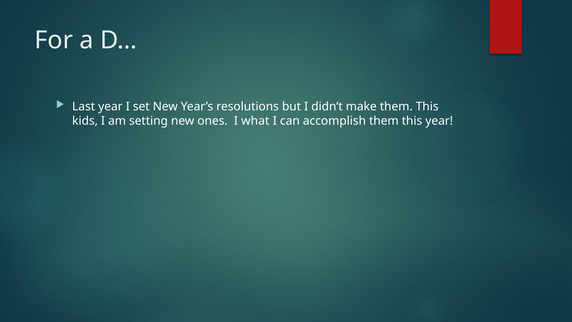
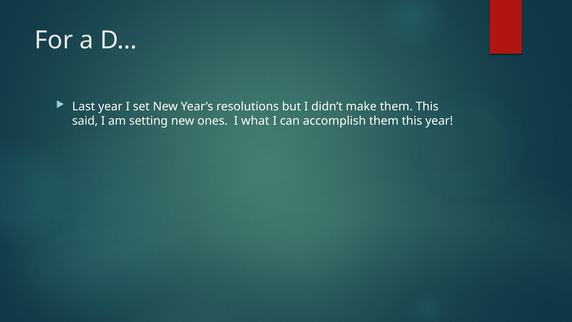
kids: kids -> said (85, 121)
